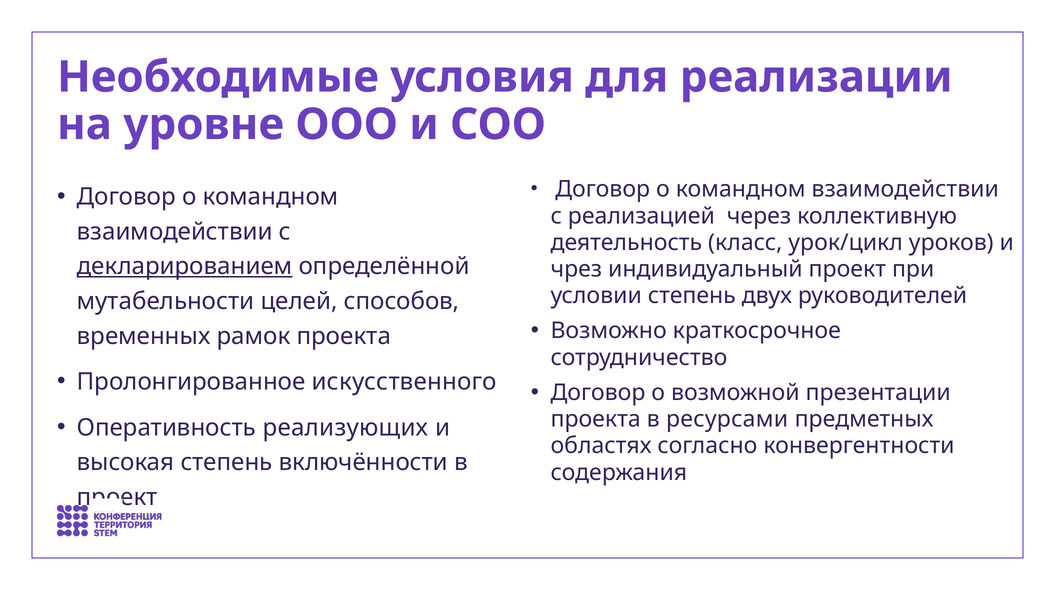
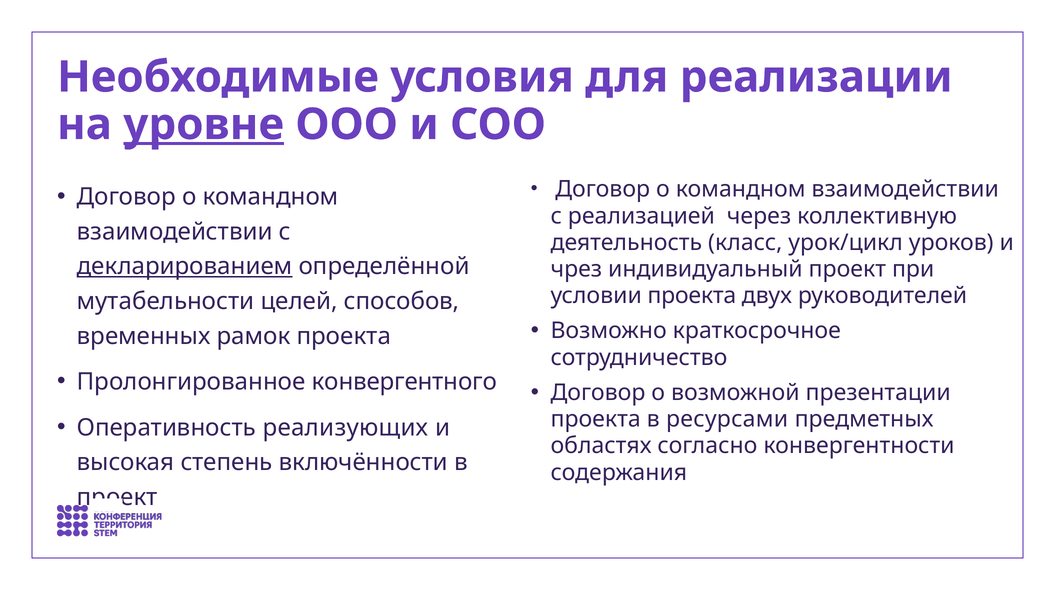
уровне underline: none -> present (204, 125)
условии степень: степень -> проекта (692, 296)
искусственного: искусственного -> конвергентного (404, 382)
